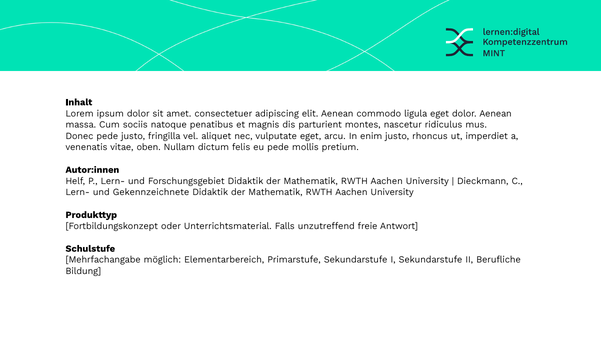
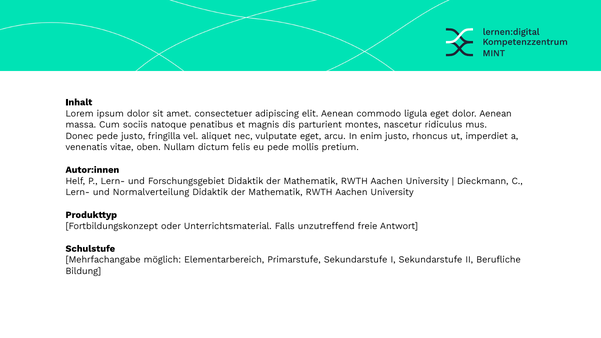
Gekennzeichnete: Gekennzeichnete -> Normalverteilung (151, 192)
